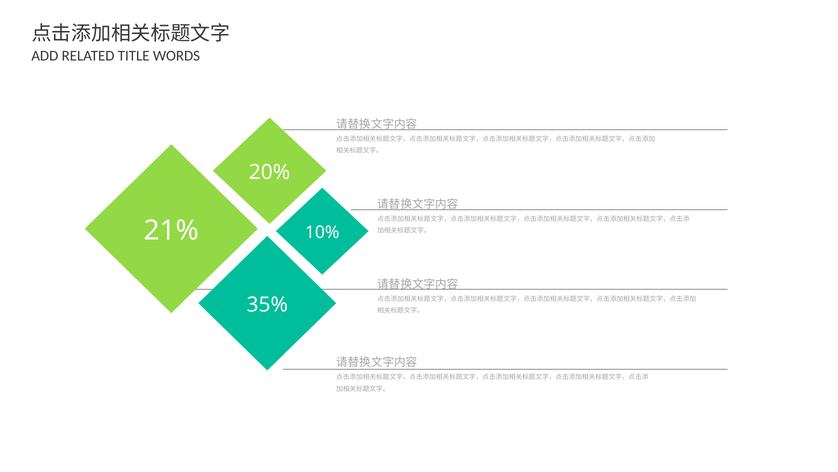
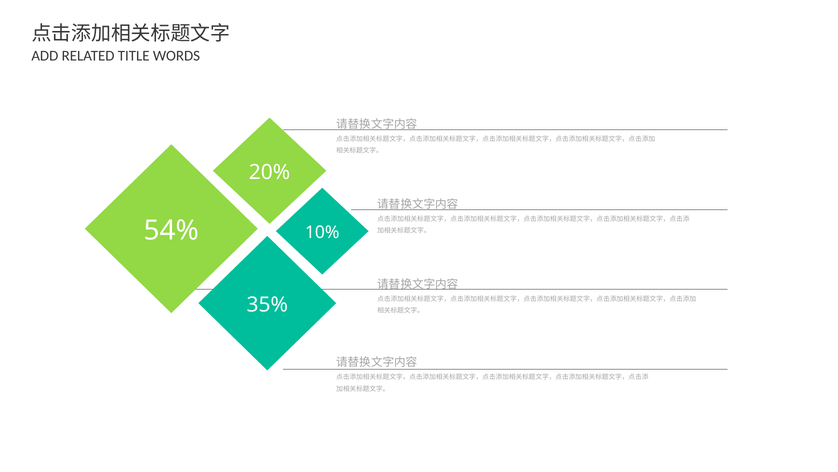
21%: 21% -> 54% (171, 230)
